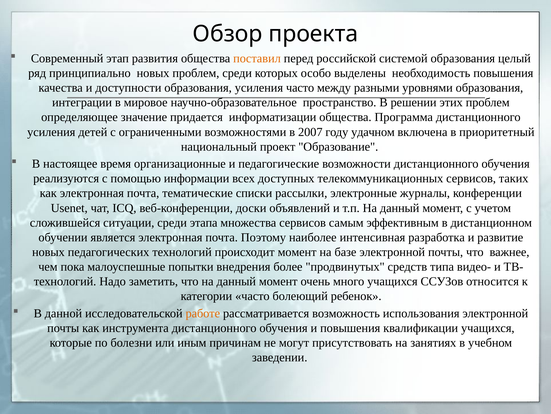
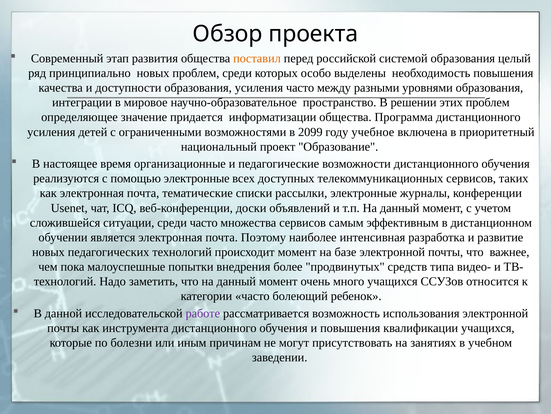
2007: 2007 -> 2099 (310, 132)
удачном: удачном -> учебное (373, 132)
помощью информации: информации -> электронные (197, 178)
среди этапа: этапа -> часто (204, 222)
работе colour: orange -> purple (203, 313)
